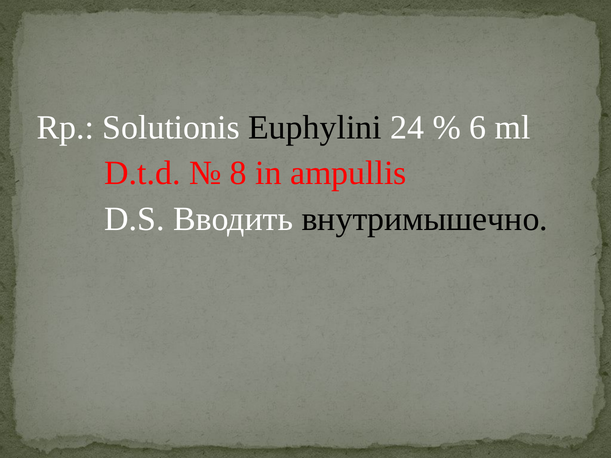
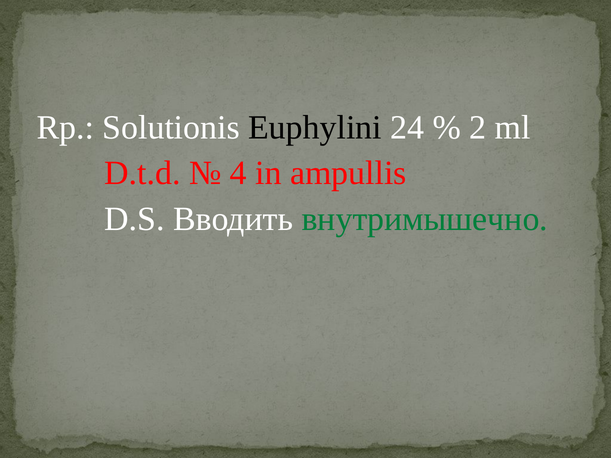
6: 6 -> 2 (478, 128)
8: 8 -> 4 (238, 173)
внутримышечно colour: black -> green (425, 219)
